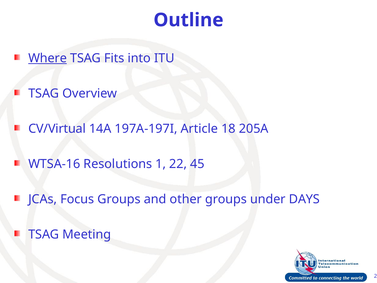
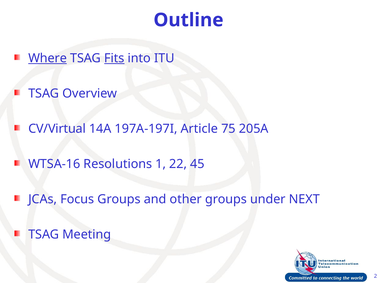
Fits underline: none -> present (114, 58)
18: 18 -> 75 (228, 129)
DAYS: DAYS -> NEXT (304, 199)
